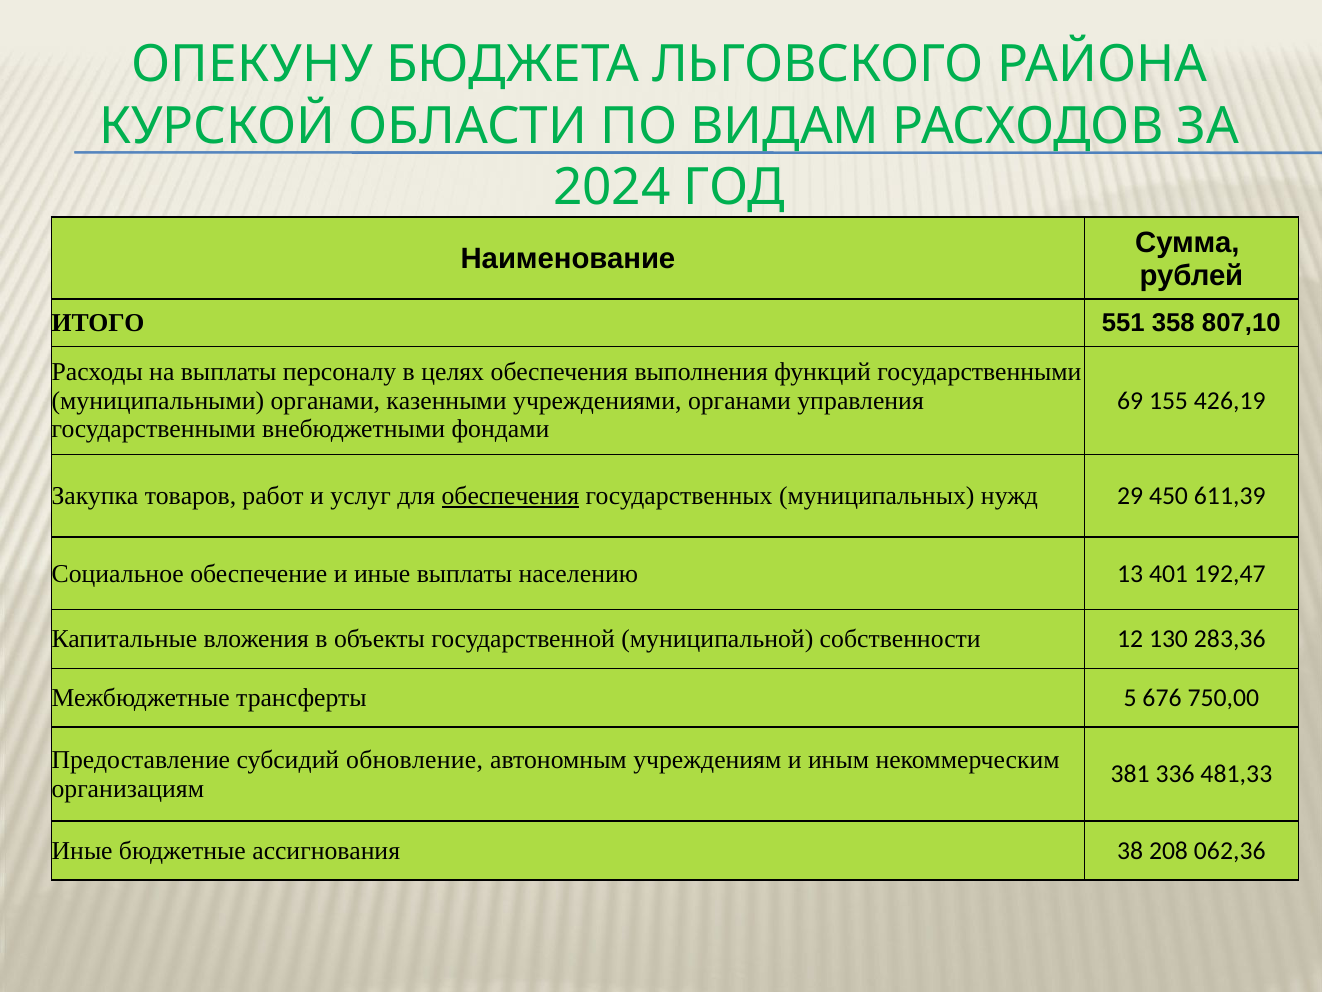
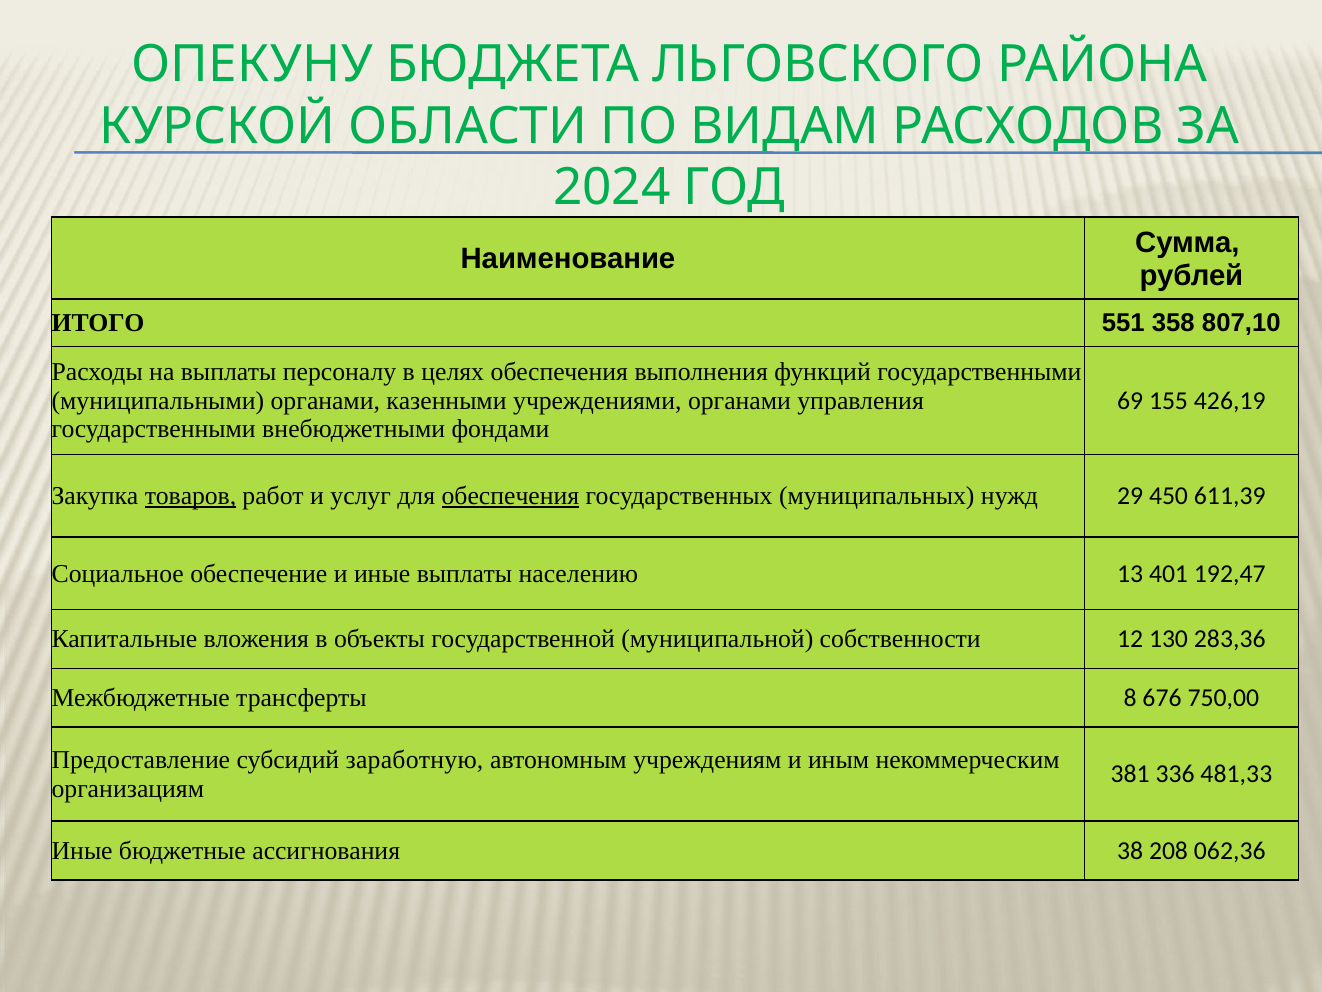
товаров underline: none -> present (190, 496)
5: 5 -> 8 (1130, 698)
обновление: обновление -> заработную (415, 760)
